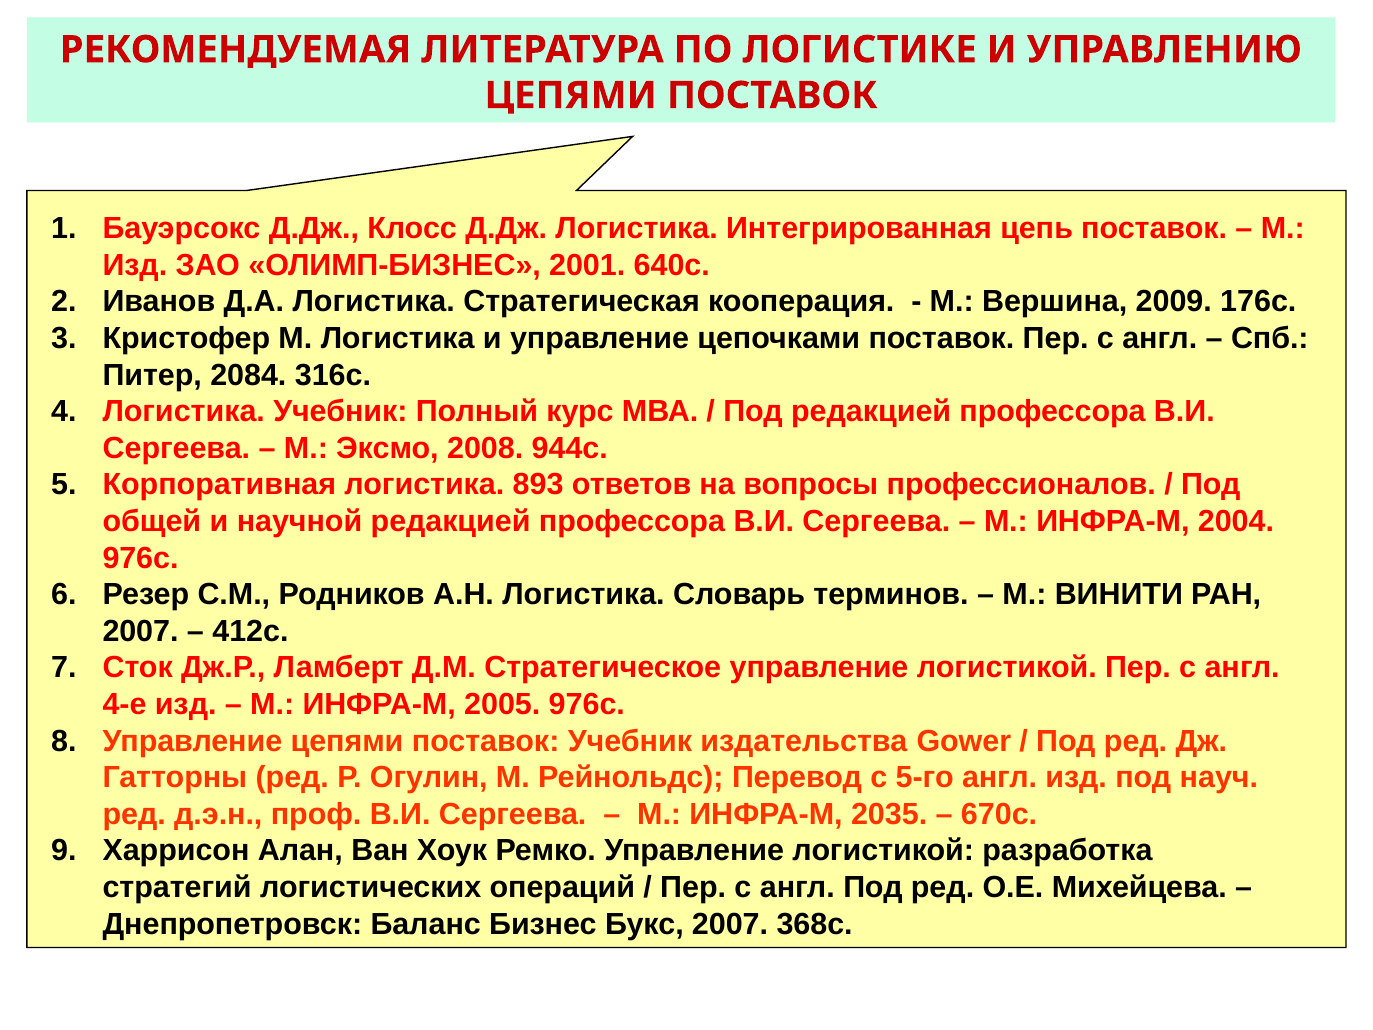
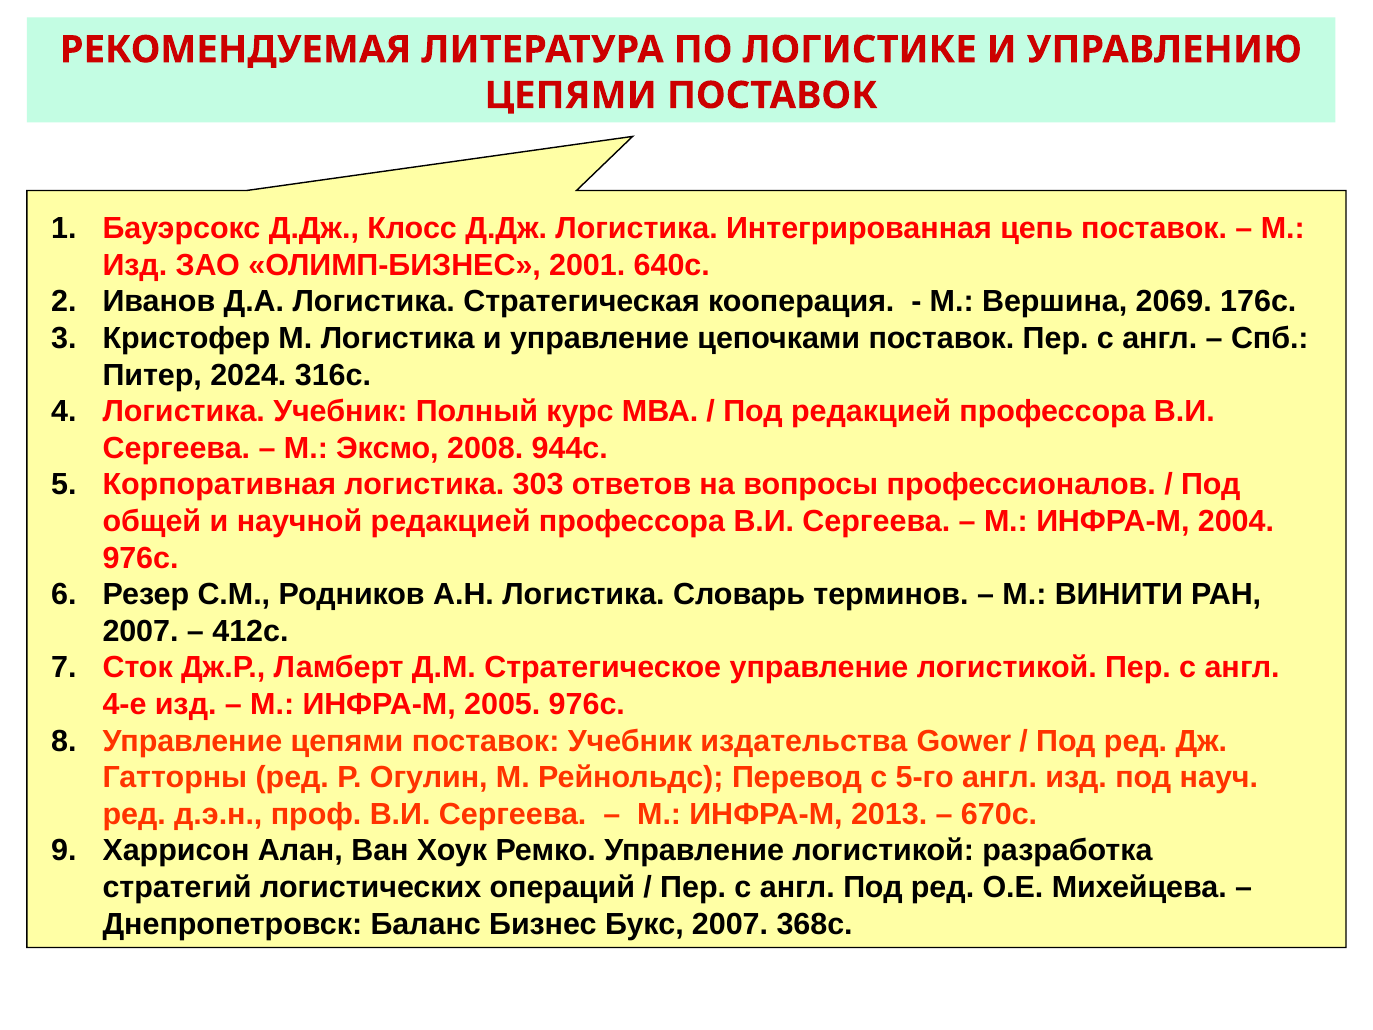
2009: 2009 -> 2069 (1174, 302)
2084: 2084 -> 2024 (248, 375)
893: 893 -> 303 (538, 485)
2035: 2035 -> 2013 (889, 814)
